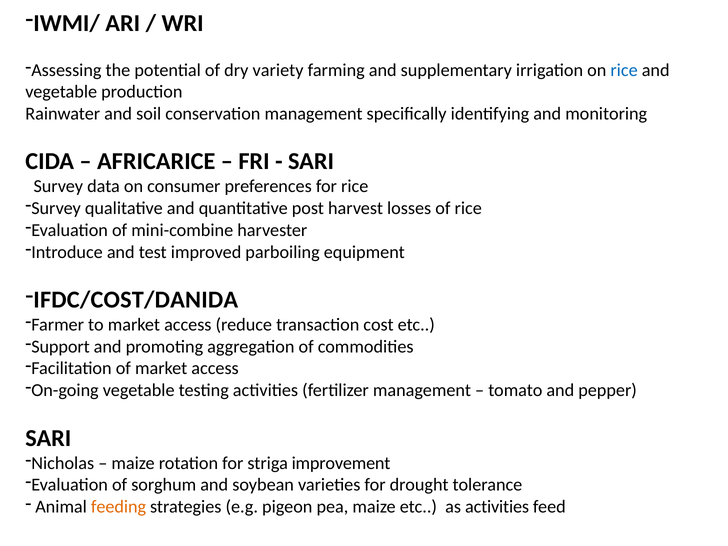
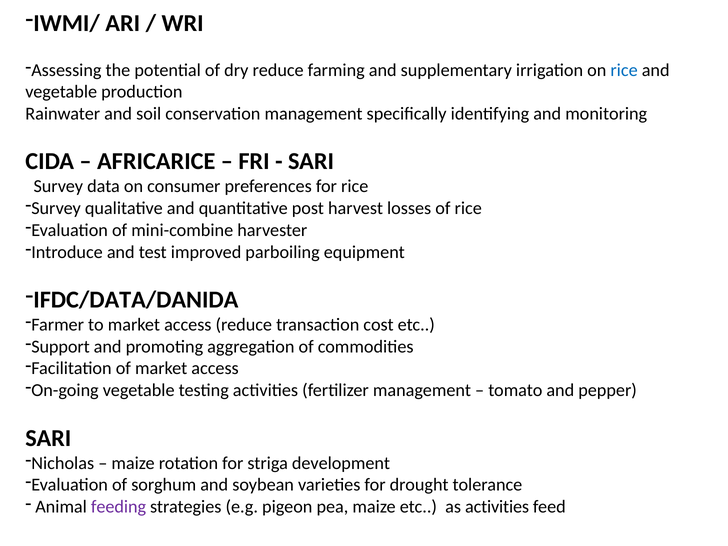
dry variety: variety -> reduce (278, 70)
IFDC/COST/DANIDA: IFDC/COST/DANIDA -> IFDC/DATA/DANIDA (136, 300)
improvement: improvement -> development (341, 463)
feeding colour: orange -> purple (119, 507)
